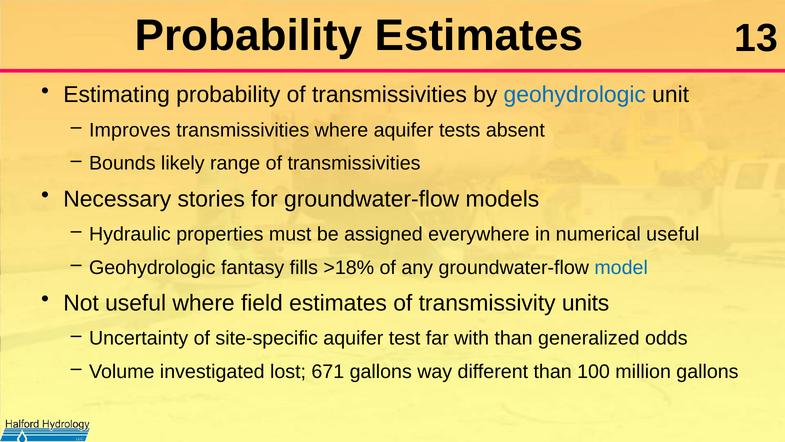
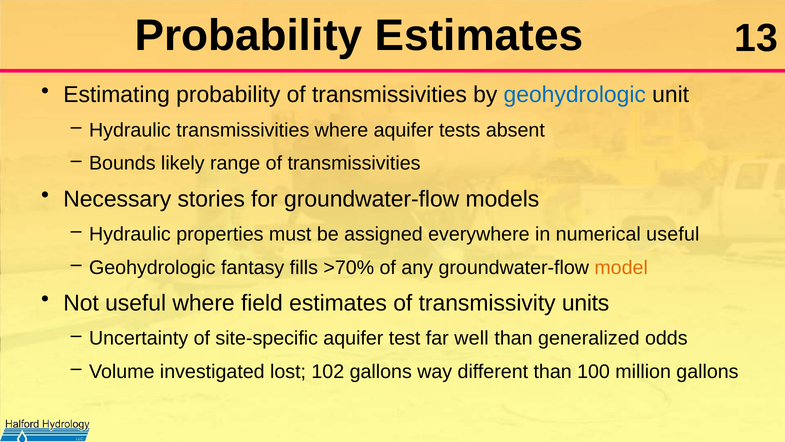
Improves: Improves -> Hydraulic (130, 130)
>18%: >18% -> >70% (349, 267)
model colour: blue -> orange (621, 267)
with: with -> well (472, 338)
671: 671 -> 102 (328, 371)
